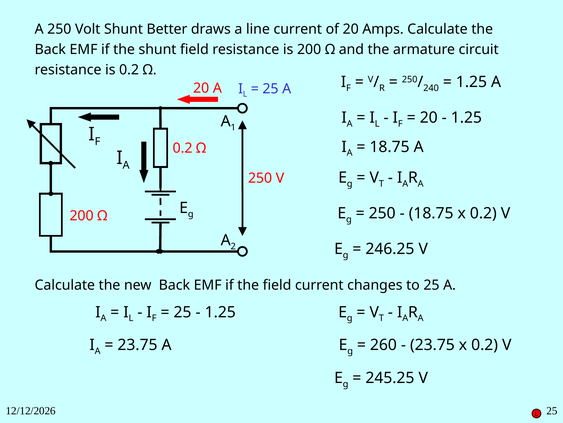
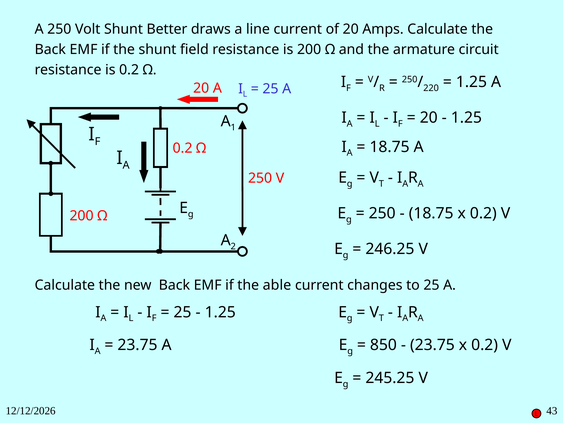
240: 240 -> 220 (431, 88)
the field: field -> able (277, 285)
260: 260 -> 850 (383, 344)
25: 25 -> 43 (552, 410)
